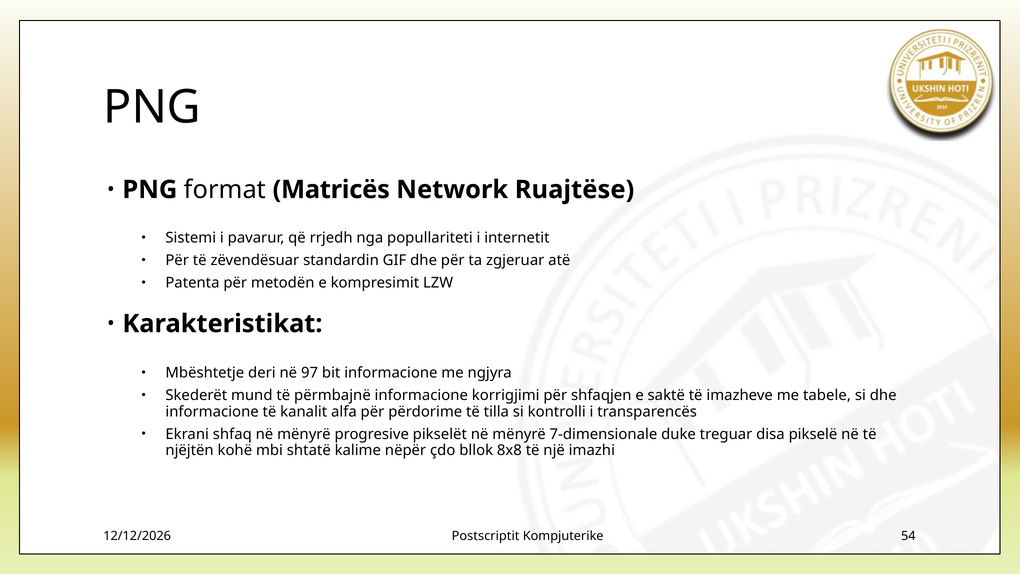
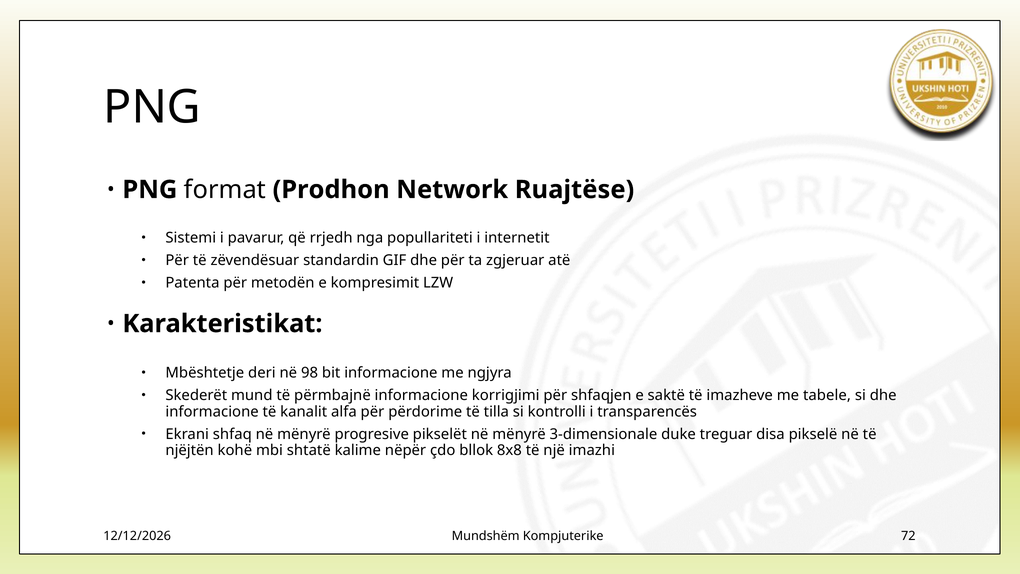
Matricës: Matricës -> Prodhon (331, 190)
97: 97 -> 98 (310, 373)
7-dimensionale: 7-dimensionale -> 3-dimensionale (603, 434)
Postscriptit: Postscriptit -> Mundshëm (486, 536)
54: 54 -> 72 (908, 536)
